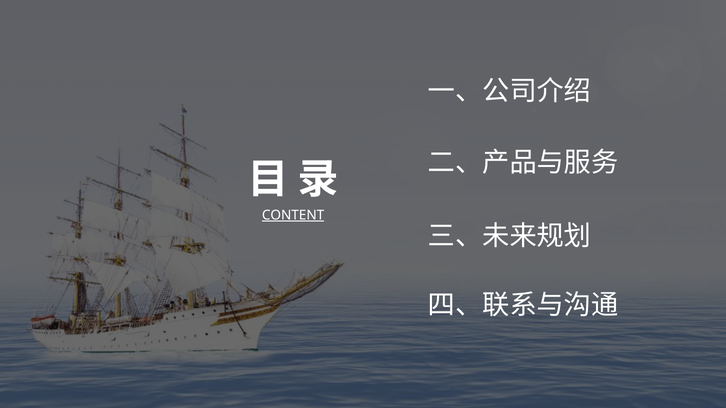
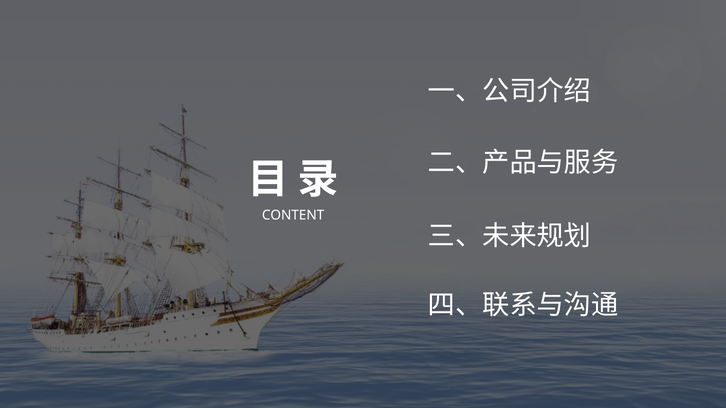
CONTENT underline: present -> none (293, 215)
